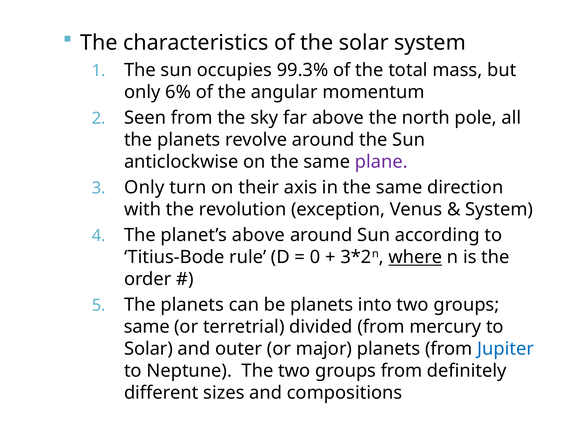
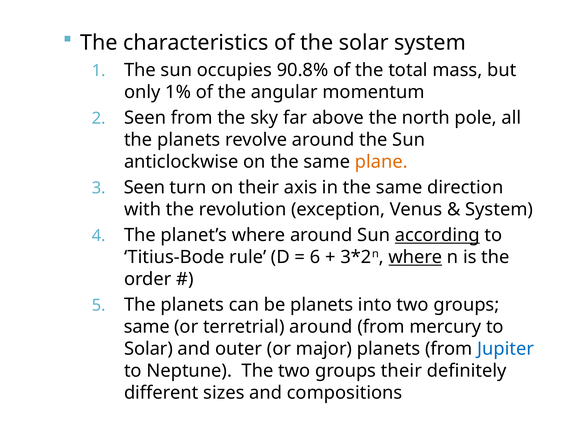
99.3%: 99.3% -> 90.8% (303, 70)
6%: 6% -> 1% (178, 92)
plane colour: purple -> orange (381, 162)
3 Only: Only -> Seen (145, 188)
planet’s above: above -> where (259, 236)
according underline: none -> present (437, 236)
0: 0 -> 6 (315, 258)
terretrial divided: divided -> around (321, 327)
groups from: from -> their (401, 371)
